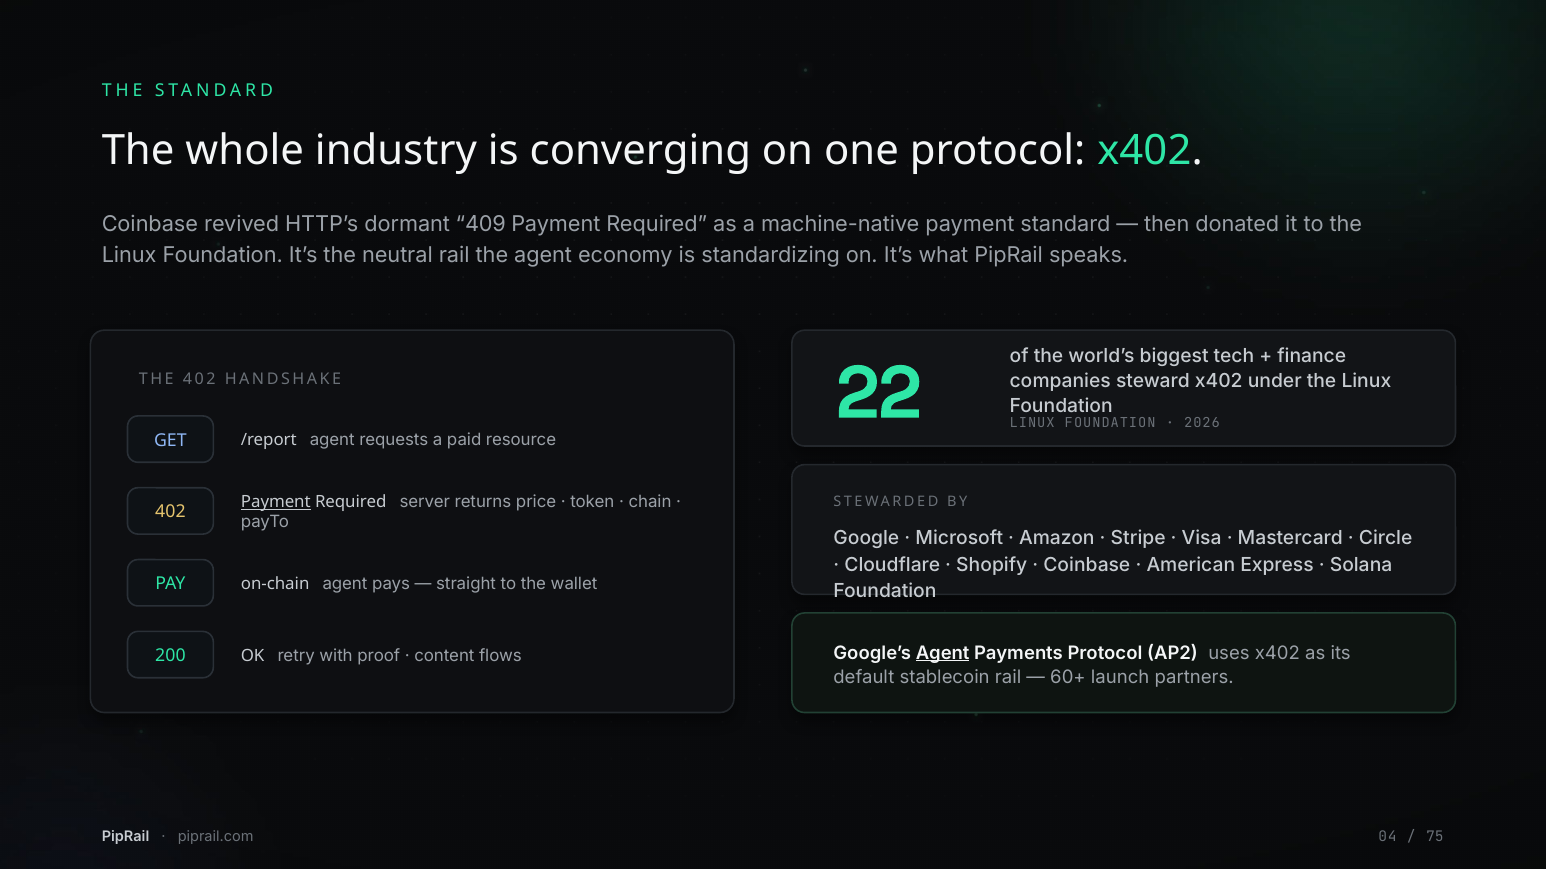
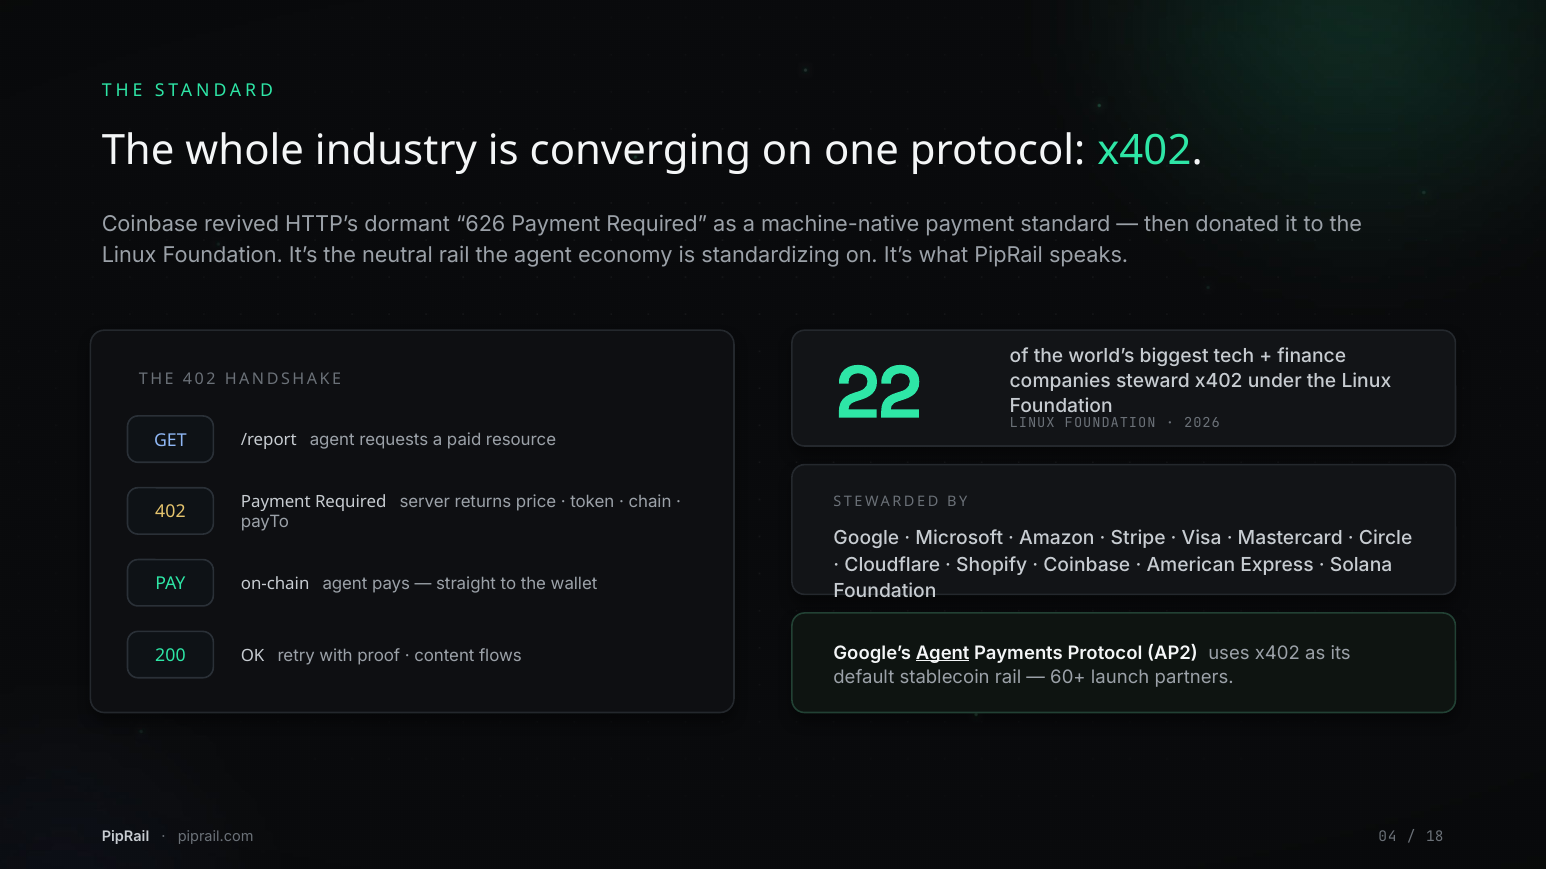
409: 409 -> 626 (481, 224)
Payment underline: present -> none (276, 502)
75: 75 -> 18 (1435, 837)
